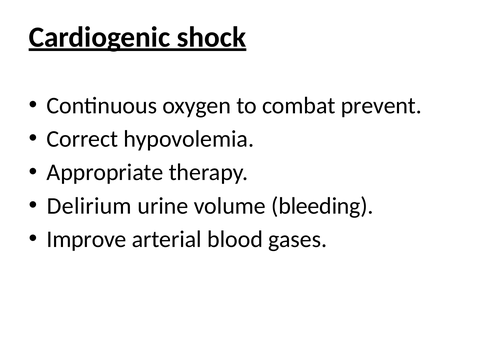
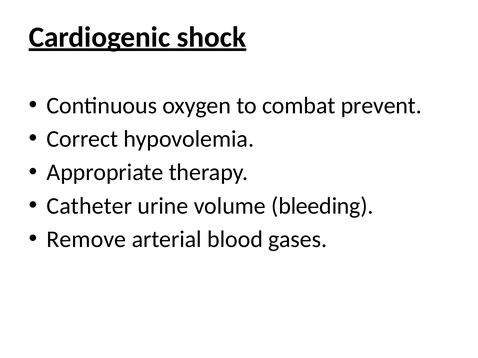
Delirium: Delirium -> Catheter (89, 206)
Improve: Improve -> Remove (86, 240)
